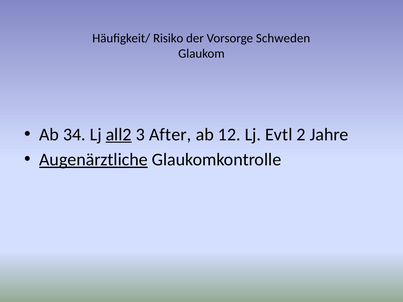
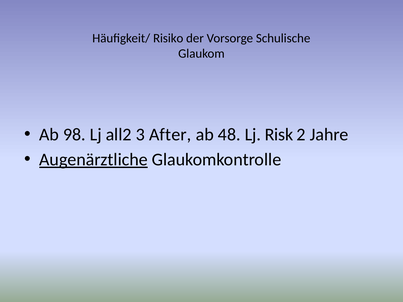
Schweden: Schweden -> Schulische (283, 38)
34: 34 -> 98 (74, 135)
all2 underline: present -> none (119, 135)
12: 12 -> 48 (229, 135)
Evtl: Evtl -> Risk (279, 135)
